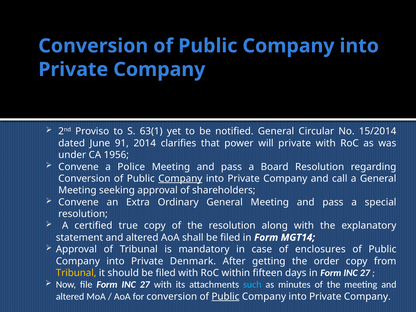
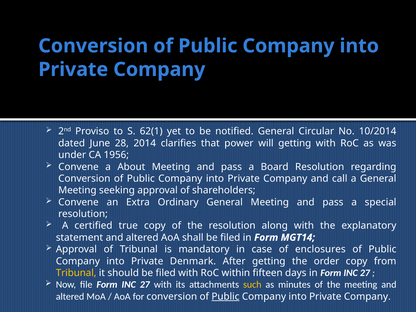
63(1: 63(1 -> 62(1 (151, 131)
15/2014: 15/2014 -> 10/2014 (378, 131)
91: 91 -> 28 (122, 143)
will private: private -> getting (295, 143)
Police: Police -> About (131, 167)
Company underline: present -> none (180, 179)
such colour: light blue -> yellow (252, 285)
